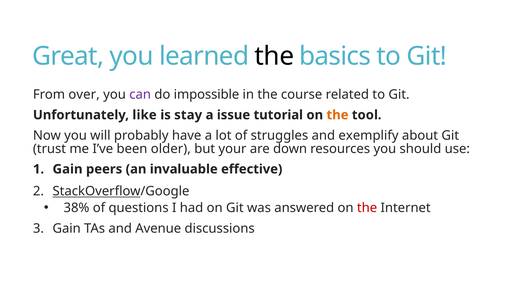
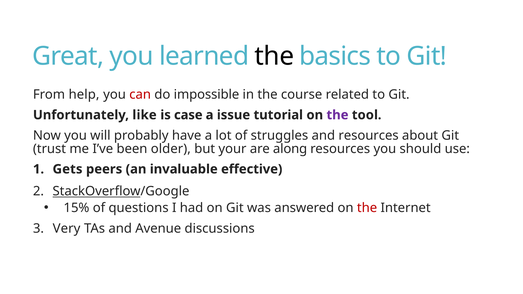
over: over -> help (84, 95)
can colour: purple -> red (140, 95)
stay: stay -> case (188, 115)
the colour: orange -> purple (338, 115)
and exemplify: exemplify -> resources (369, 135)
down: down -> along (290, 149)
Gain: Gain -> Gets (68, 169)
38%: 38% -> 15% (76, 208)
Gain: Gain -> Very (67, 229)
